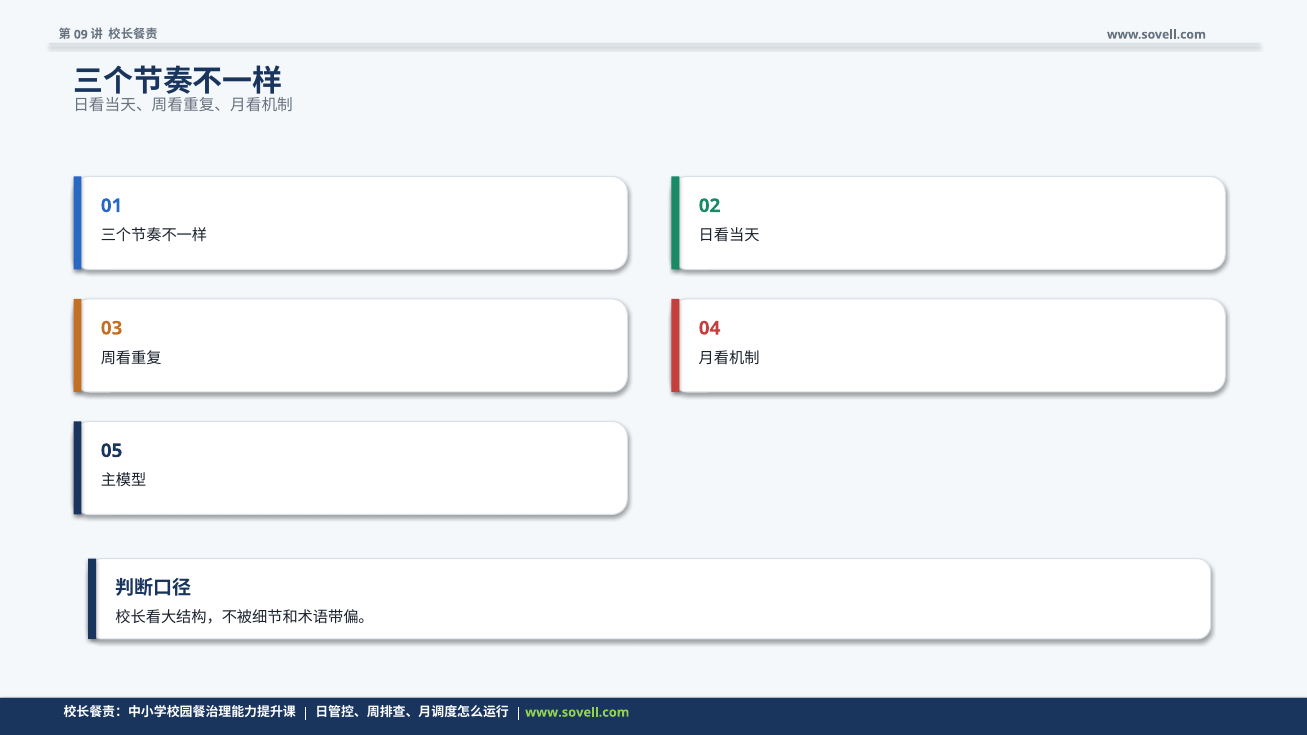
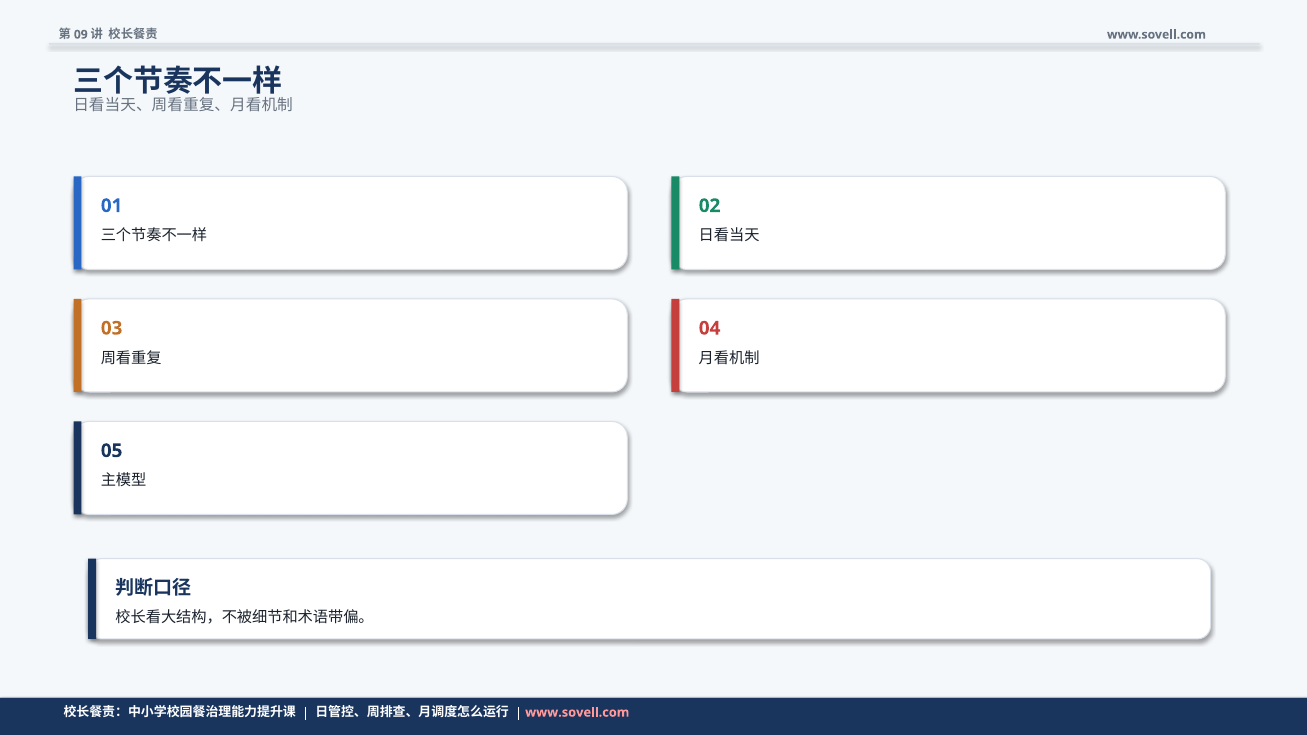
www.sovell.com colour: light green -> pink (577, 713)
